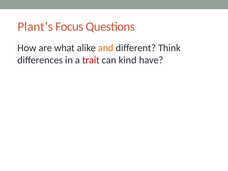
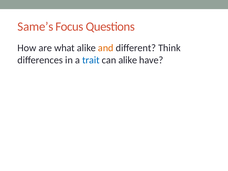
Plant’s: Plant’s -> Same’s (35, 27)
trait colour: red -> blue (91, 60)
can kind: kind -> alike (128, 60)
